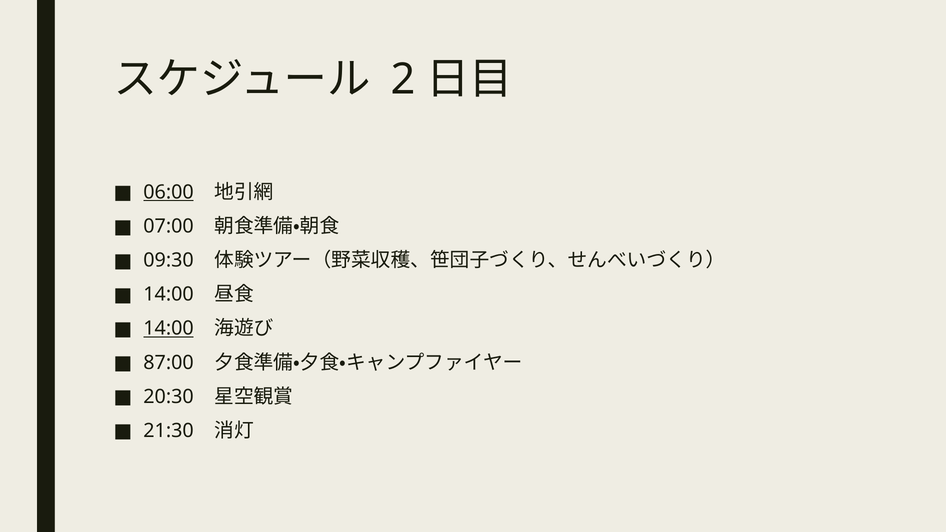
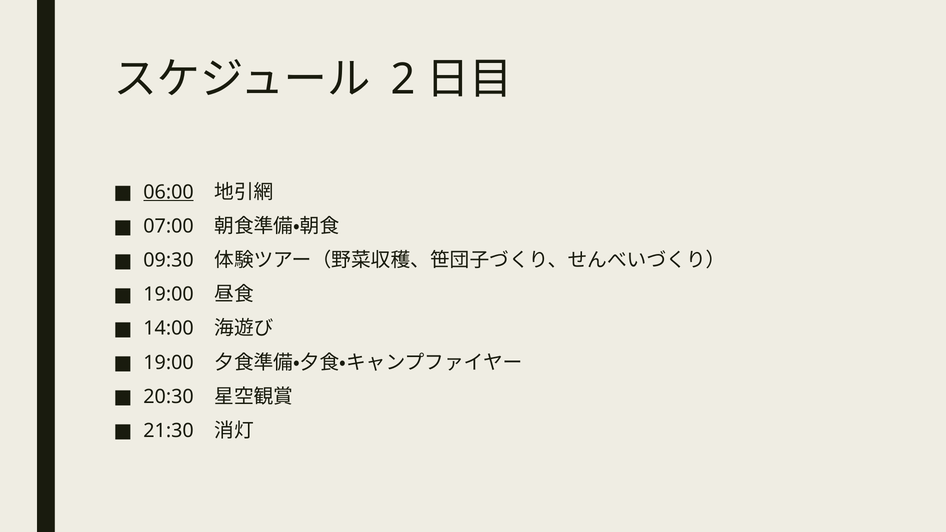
14:00: 14:00 -> 19:00 (169, 294)
14:00 underline: present -> none (169, 329)
87:00: 87:00 -> 19:00 (169, 363)
